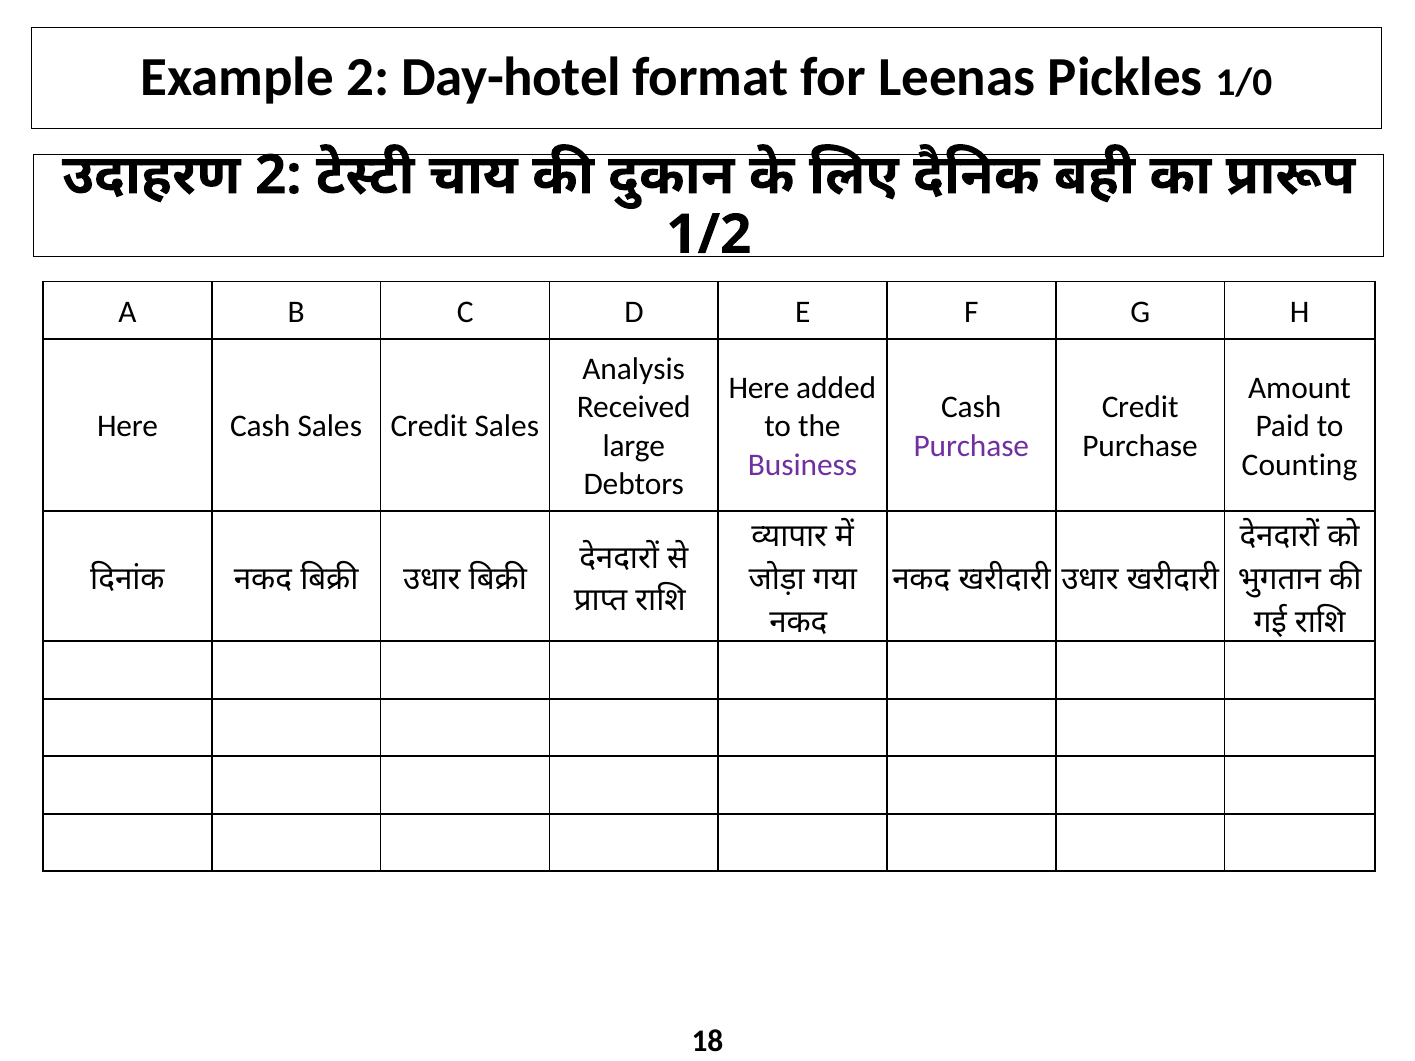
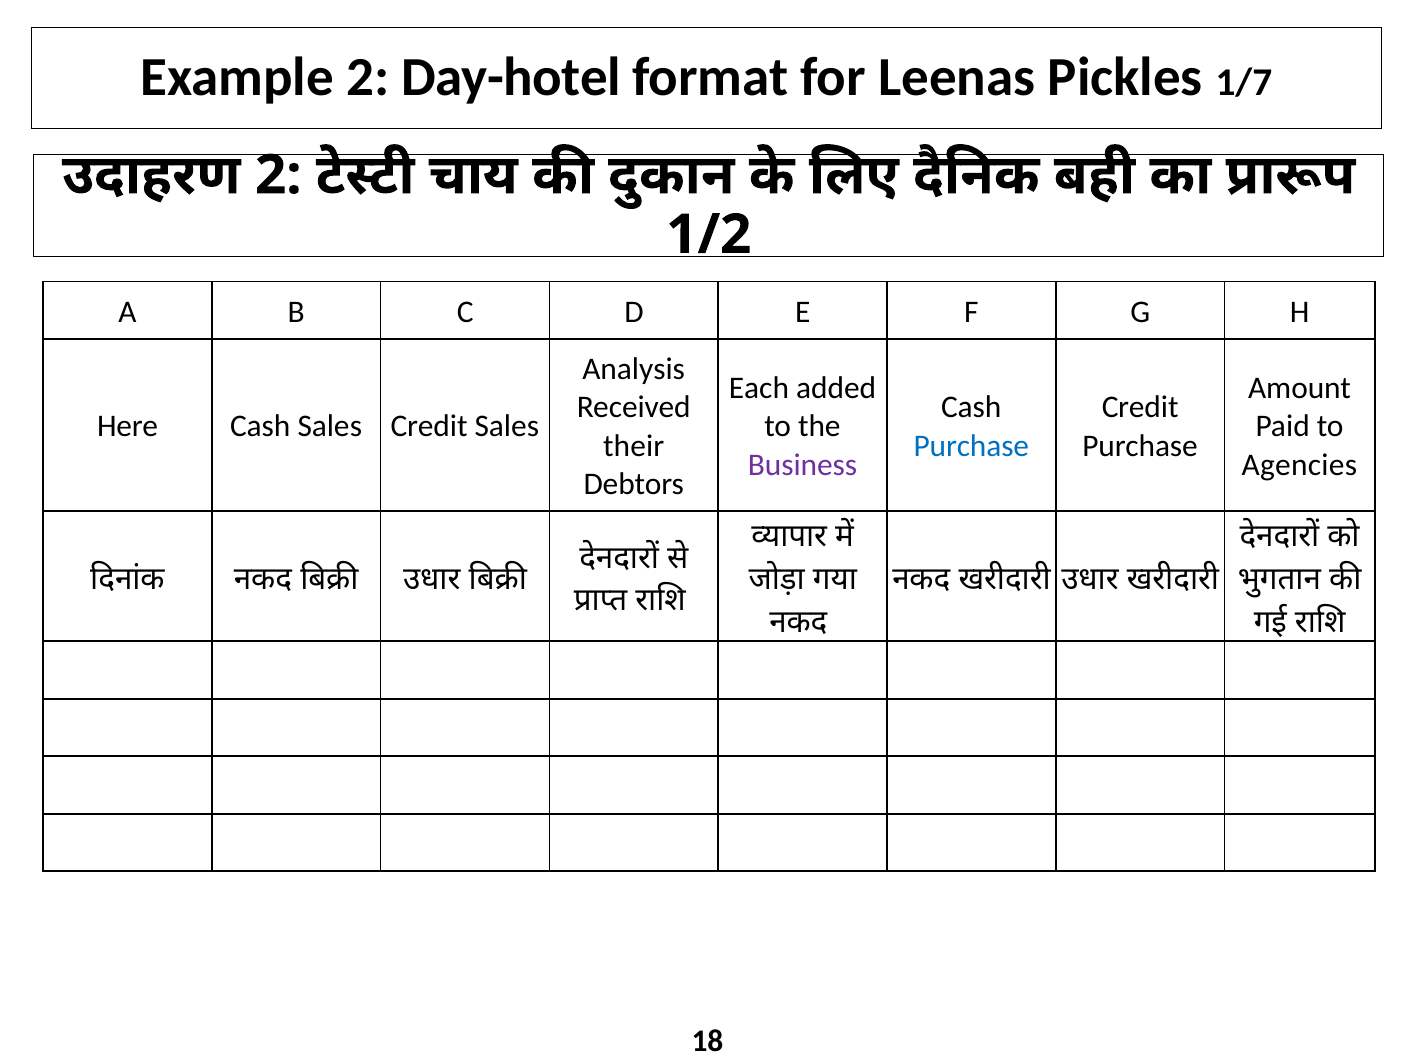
1/0: 1/0 -> 1/7 (1244, 83)
Here: Here -> Each (759, 388)
large: large -> their (634, 446)
Purchase colour: purple -> blue (971, 446)
Counting: Counting -> Agencies (1299, 465)
